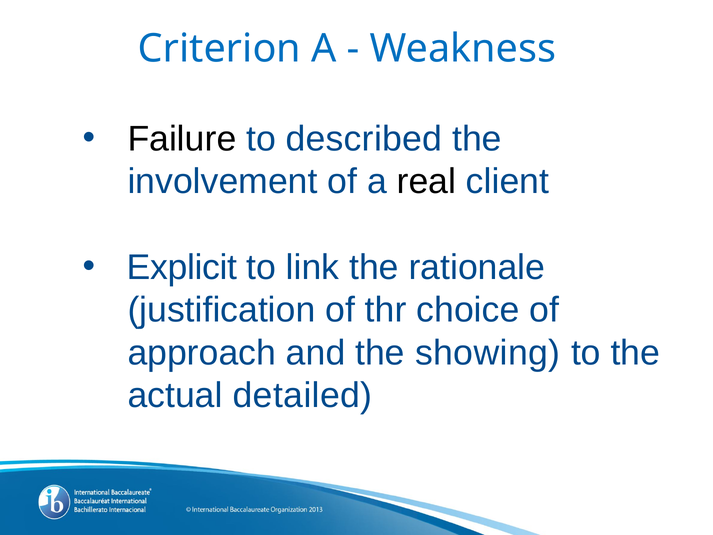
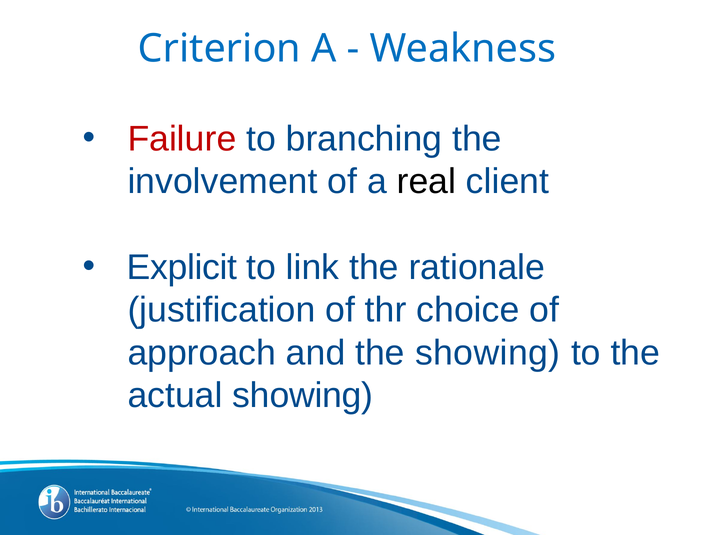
Failure colour: black -> red (182, 139)
described: described -> branching (364, 139)
actual detailed: detailed -> showing (303, 396)
